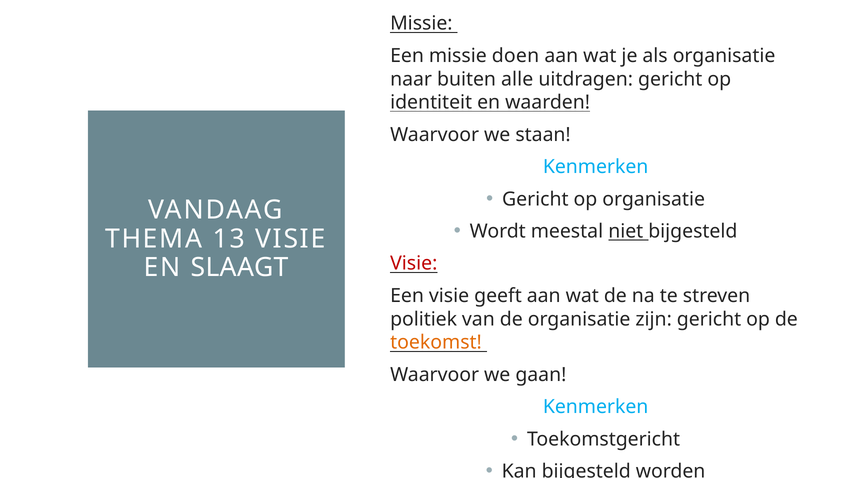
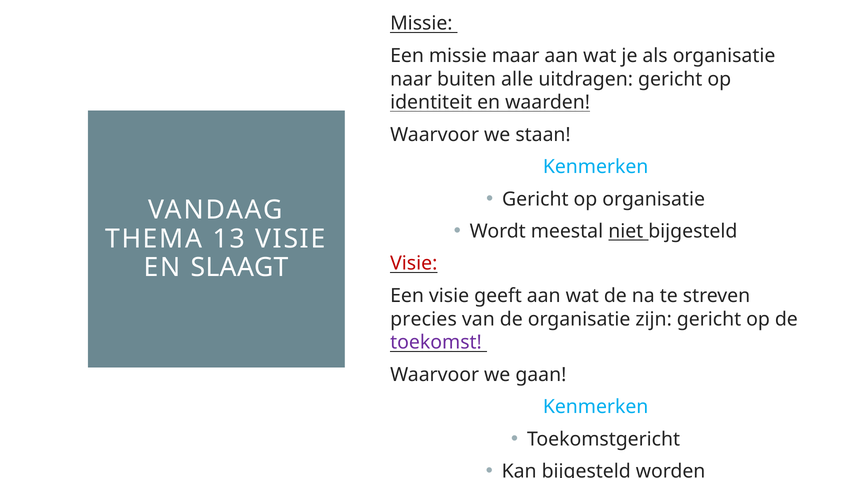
doen: doen -> maar (516, 56)
politiek: politiek -> precies (424, 319)
toekomst colour: orange -> purple (436, 343)
